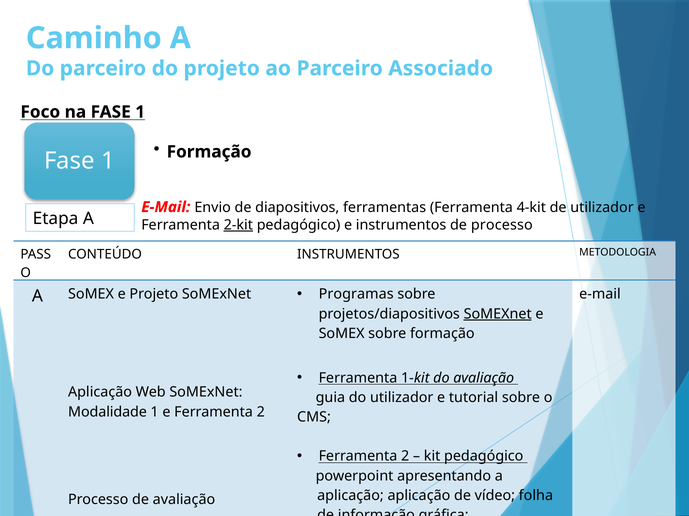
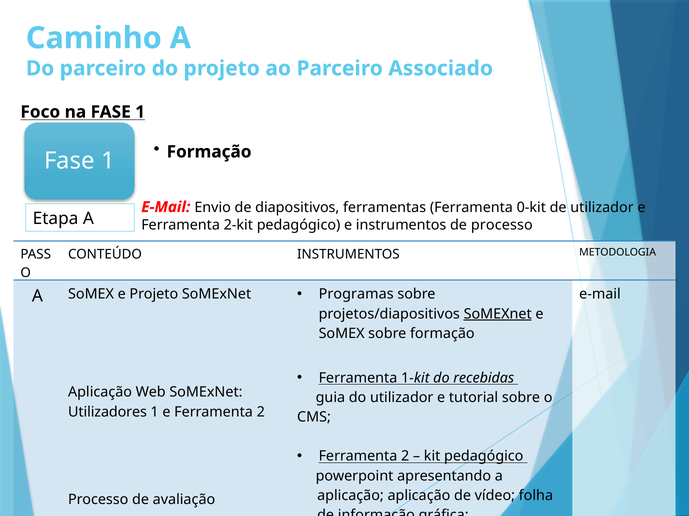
4-kit: 4-kit -> 0-kit (531, 208)
2-kit underline: present -> none (238, 225)
do avaliação: avaliação -> recebidas (484, 378)
Modalidade: Modalidade -> Utilizadores (108, 412)
